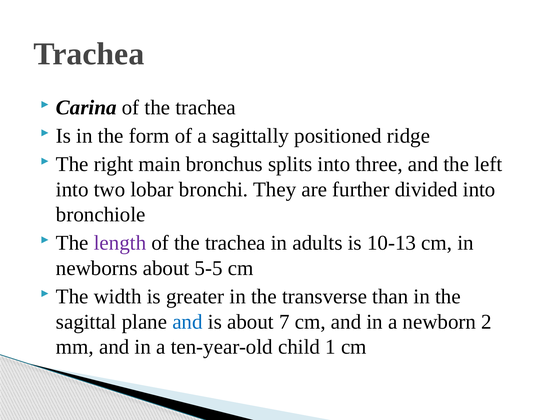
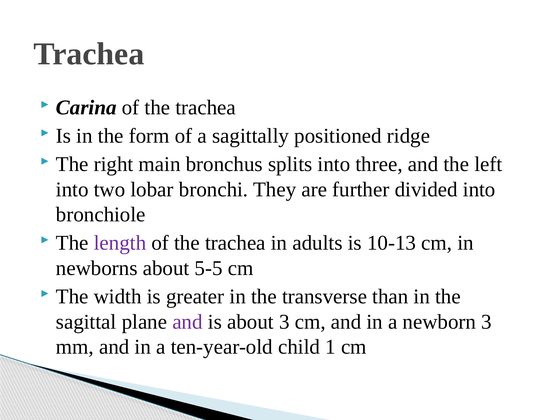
and colour: blue -> purple (188, 322)
about 7: 7 -> 3 (284, 322)
newborn 2: 2 -> 3 (487, 322)
